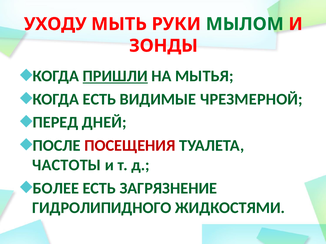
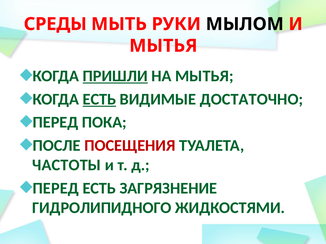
УХОДУ: УХОДУ -> СРЕДЫ (55, 24)
МЫЛОМ colour: green -> black (245, 24)
ЗОНДЫ: ЗОНДЫ -> МЫТЬЯ (163, 46)
ЕСТЬ underline: none -> present (99, 99)
ЧРЕЗМЕРНОЙ: ЧРЕЗМЕРНОЙ -> ДОСТАТОЧНО (251, 99)
ДНЕЙ: ДНЕЙ -> ПОКА (104, 123)
БОЛЕЕ: БОЛЕЕ -> ПЕРЕД (56, 189)
